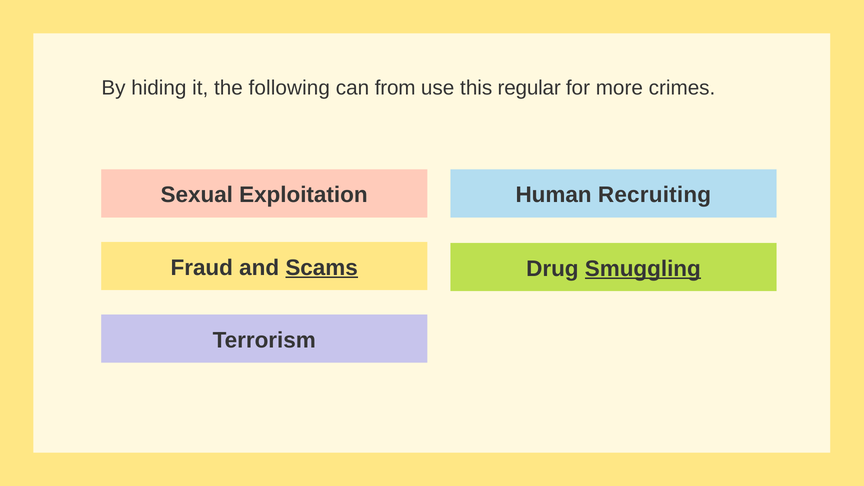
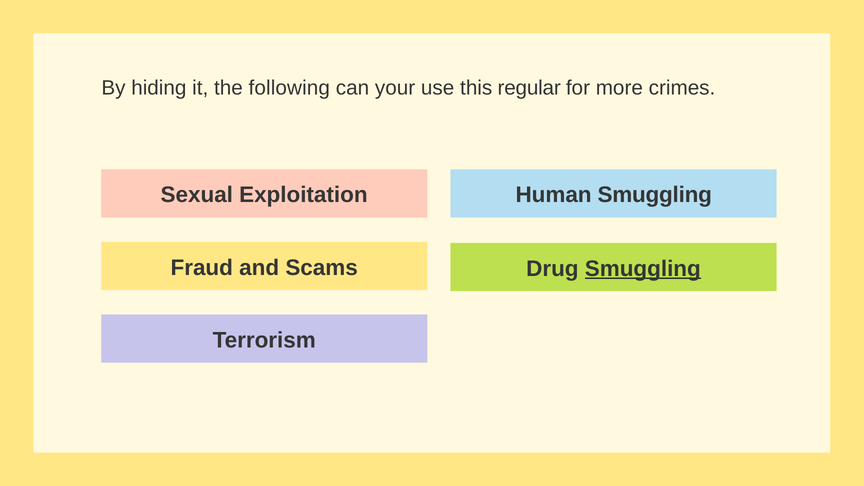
from: from -> your (395, 88)
Human Recruiting: Recruiting -> Smuggling (655, 195)
Scams underline: present -> none (322, 268)
